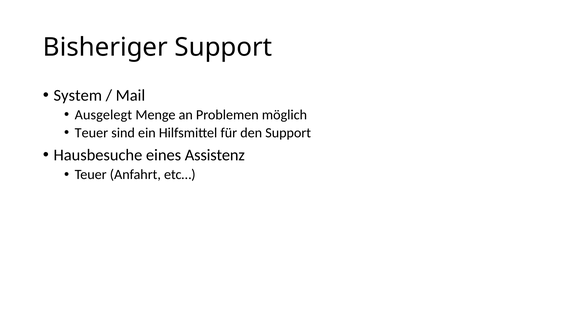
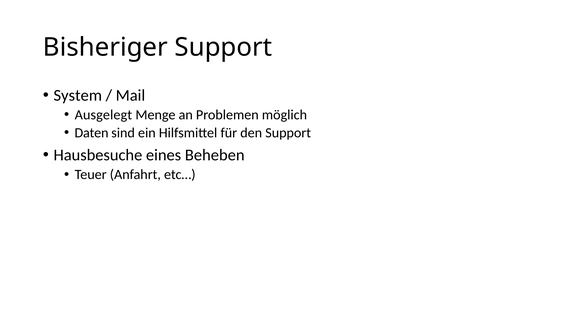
Teuer: Teuer -> Daten (92, 133)
Assistenz: Assistenz -> Beheben (215, 155)
